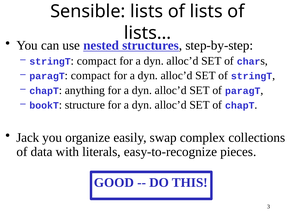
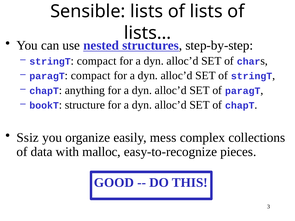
Jack: Jack -> Ssiz (28, 138)
swap: swap -> mess (163, 138)
literals: literals -> malloc (102, 152)
